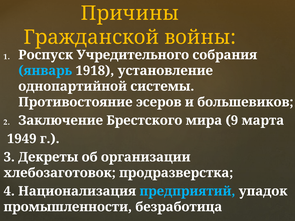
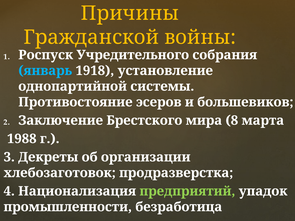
9: 9 -> 8 (232, 121)
1949: 1949 -> 1988 (22, 139)
предприятий colour: light blue -> light green (187, 191)
